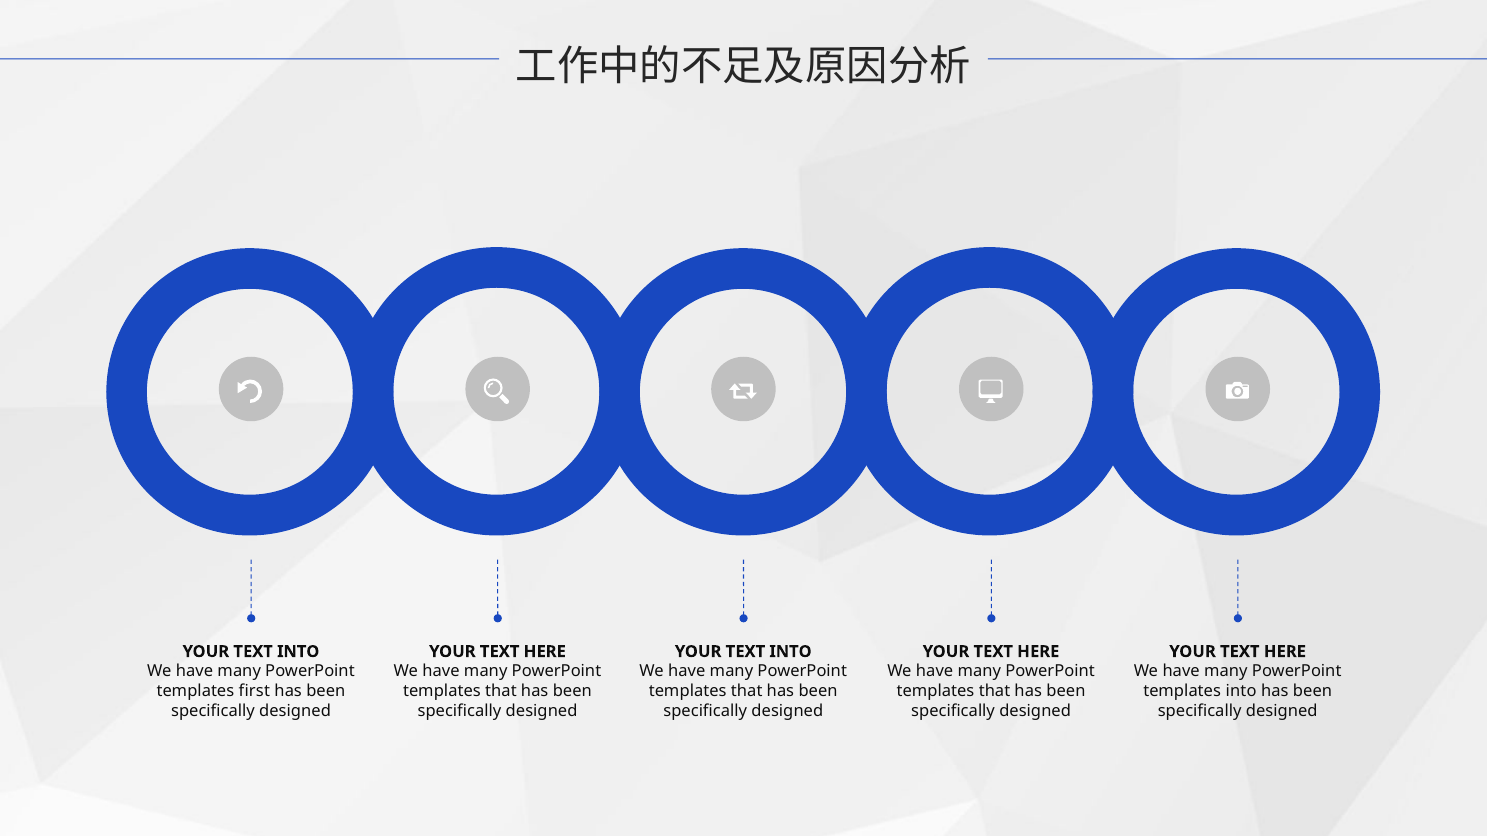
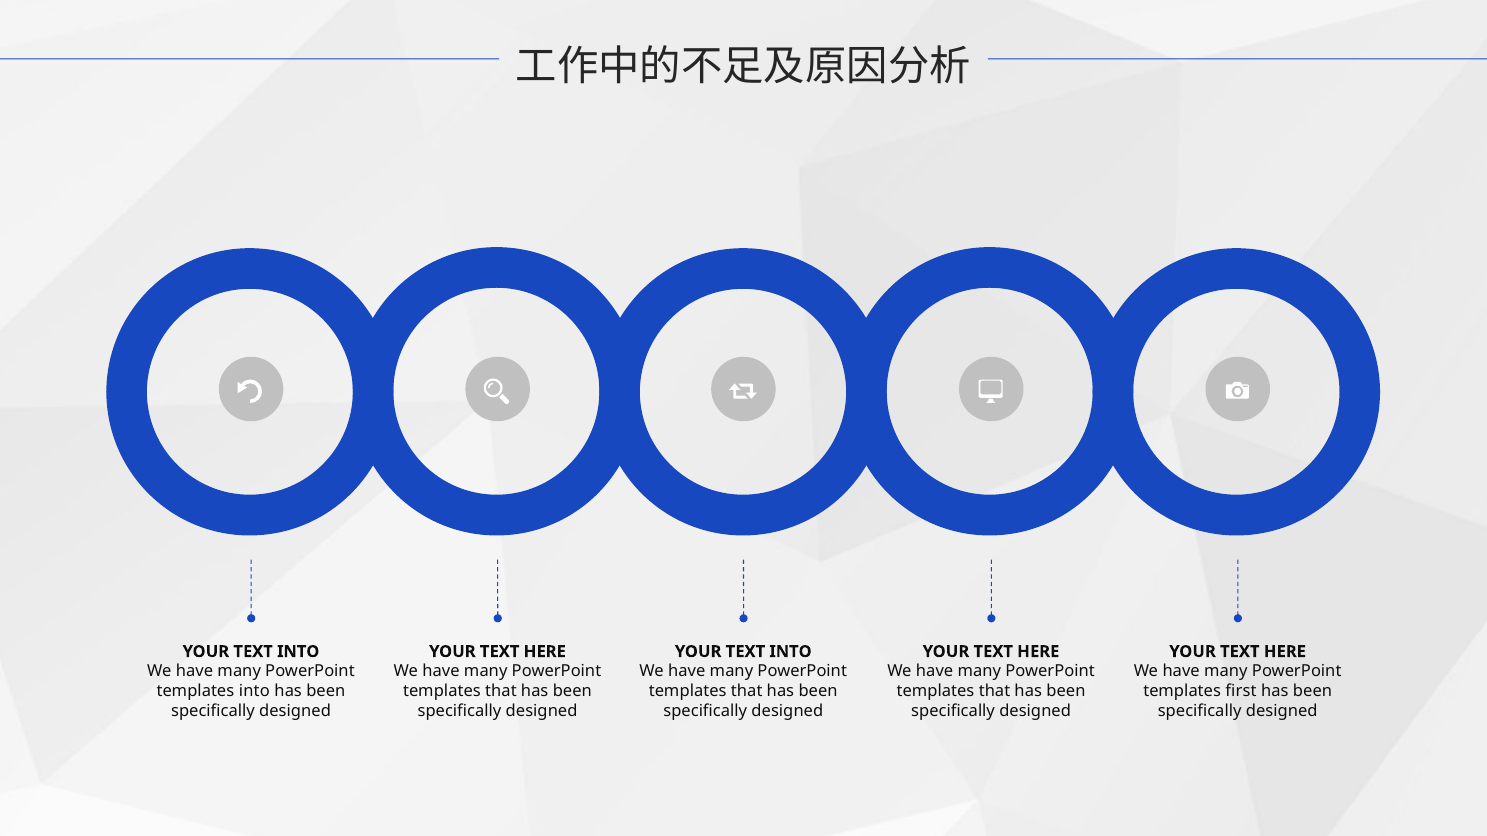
templates first: first -> into (254, 691)
templates into: into -> first (1241, 691)
